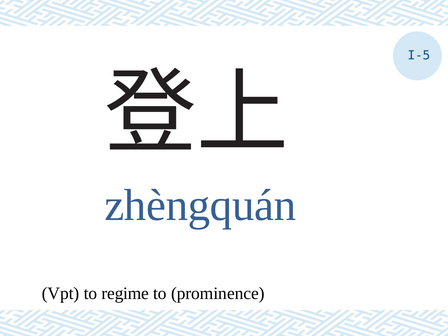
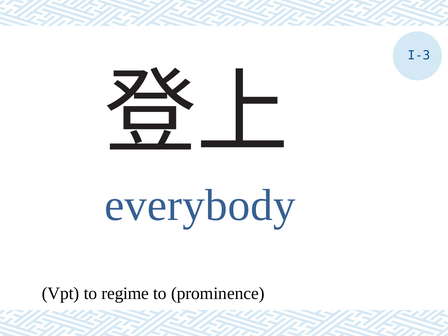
I-5: I-5 -> I-3 (419, 55)
zhèngquán: zhèngquán -> everybody (200, 205)
